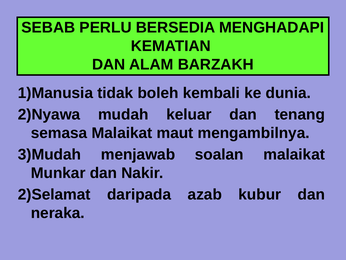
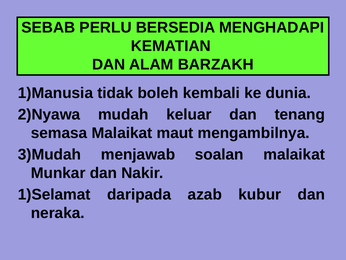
2)Selamat: 2)Selamat -> 1)Selamat (54, 194)
